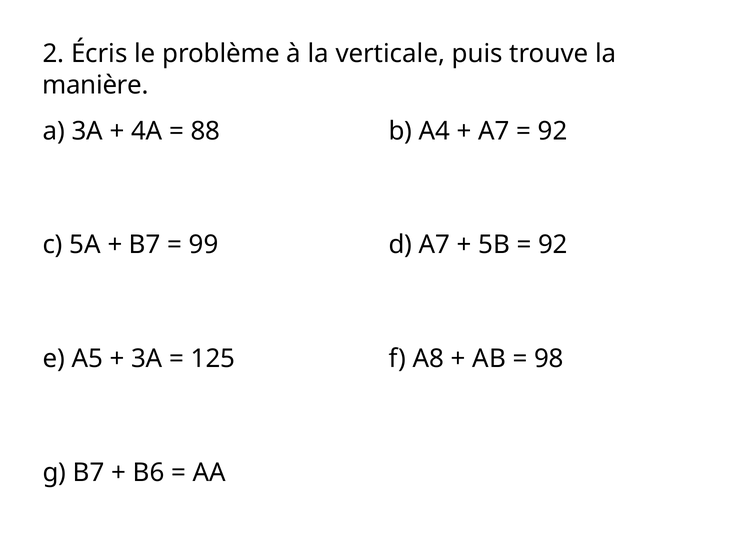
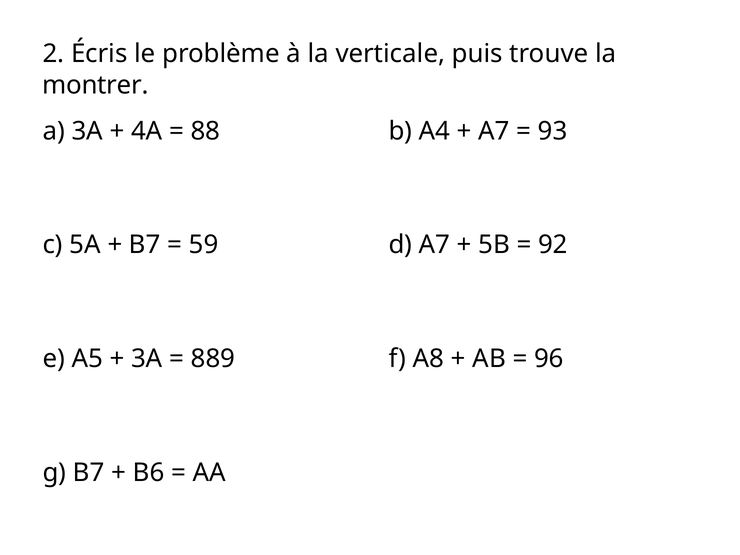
manière: manière -> montrer (95, 85)
92: 92 -> 93 (553, 131)
99: 99 -> 59 (204, 245)
125: 125 -> 889 (213, 359)
98: 98 -> 96 (549, 359)
